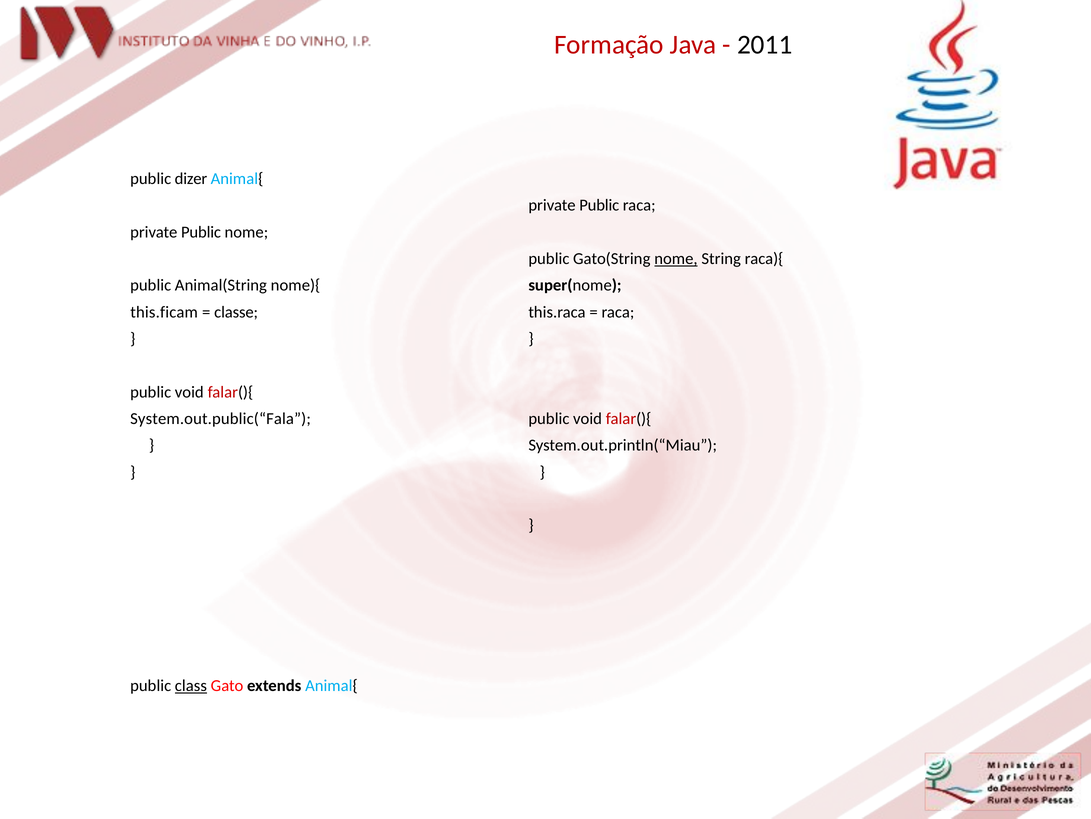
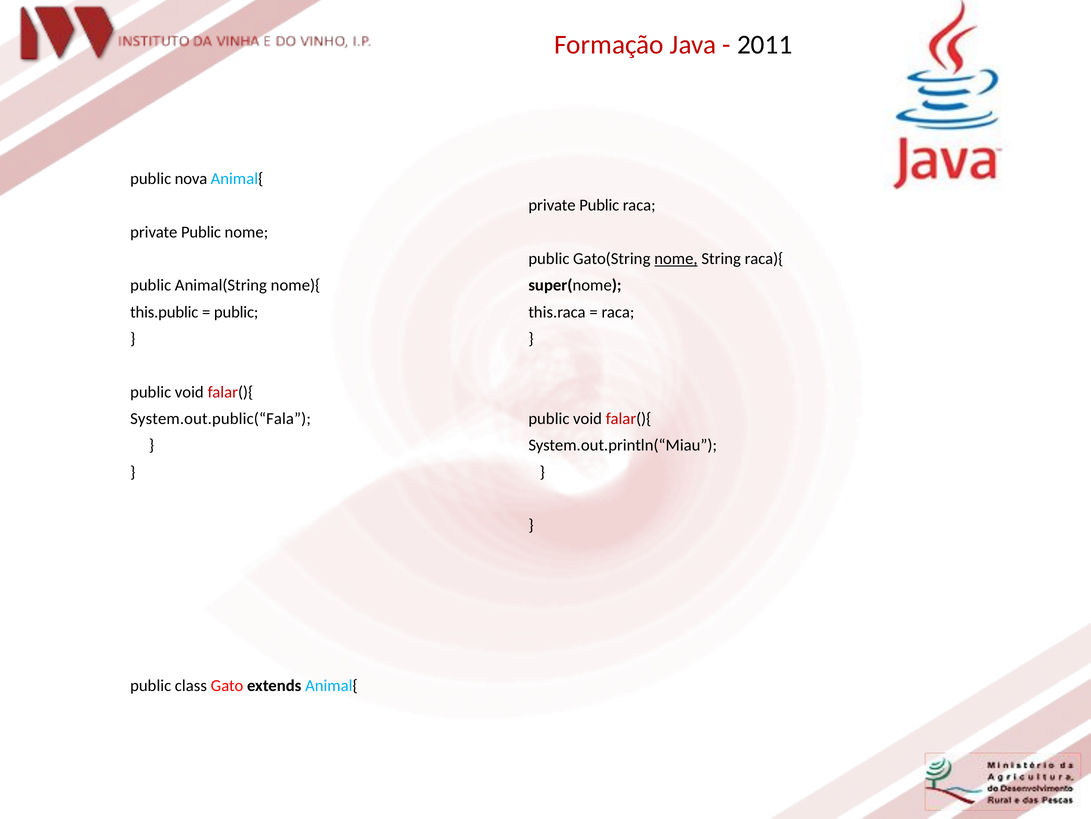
dizer: dizer -> nova (191, 179)
this.ficam: this.ficam -> this.public (164, 312)
classe: classe -> public (236, 312)
class underline: present -> none (191, 685)
